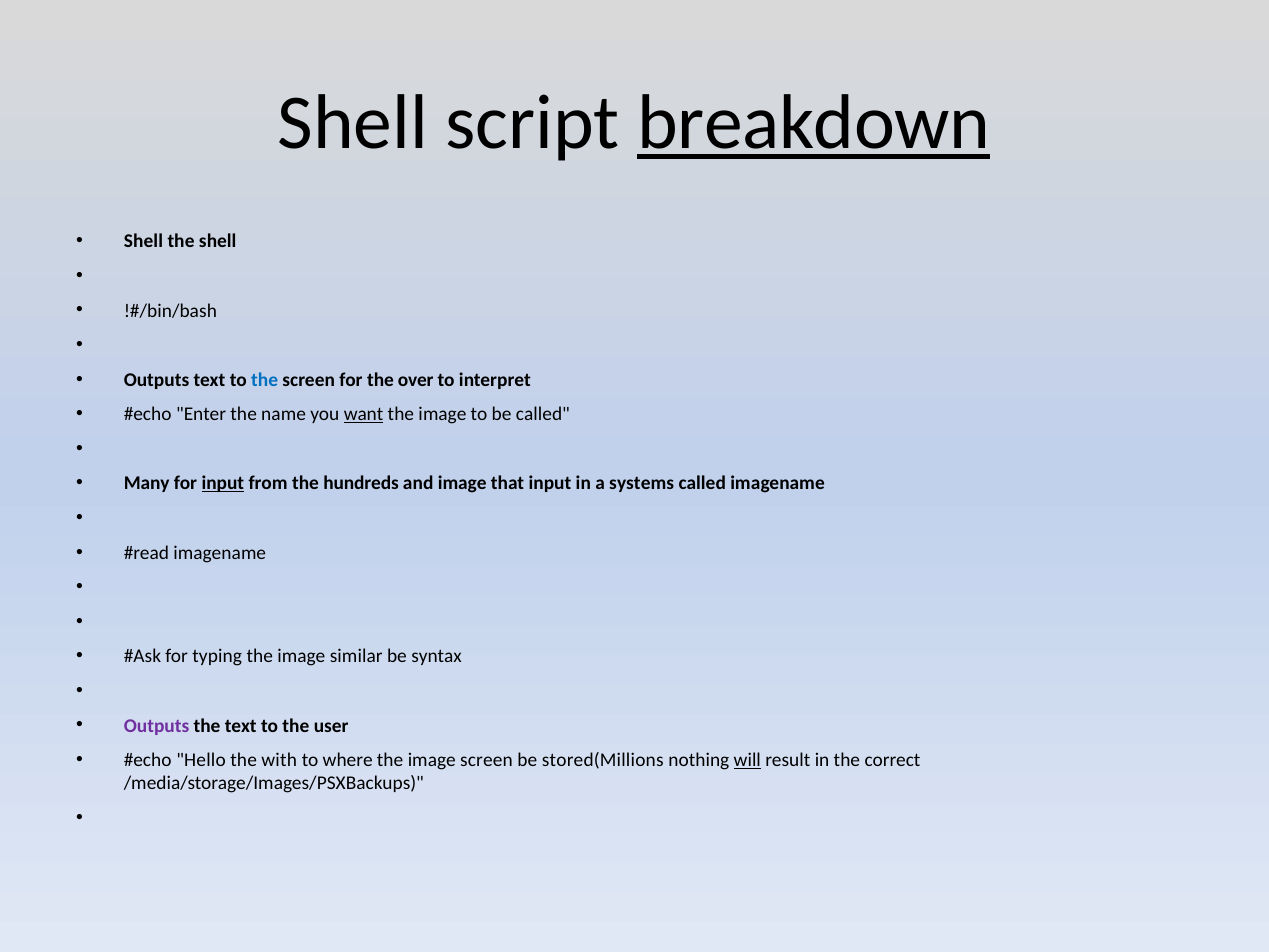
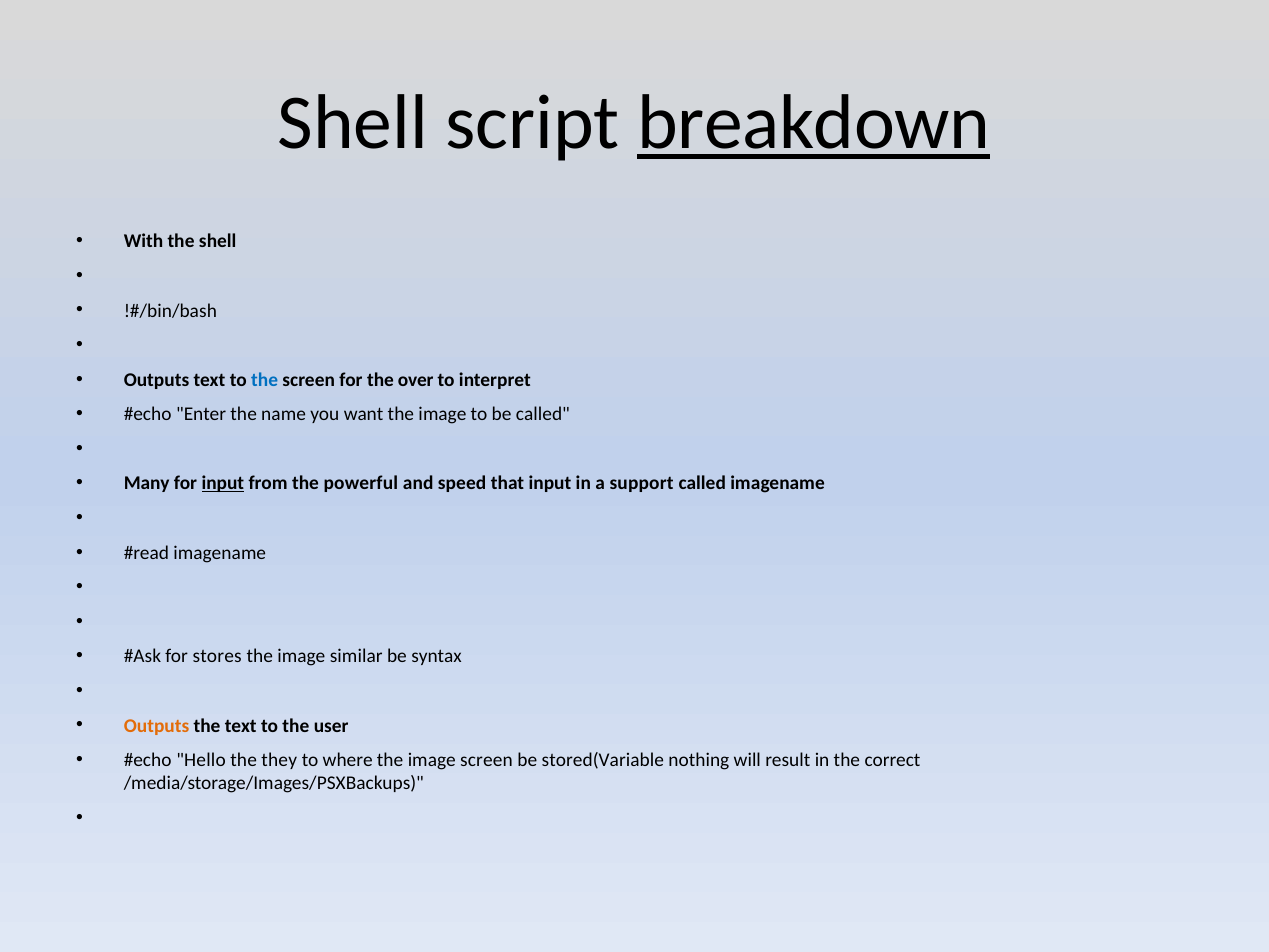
Shell: Shell -> With (143, 241)
want underline: present -> none (364, 414)
hundreds: hundreds -> powerful (361, 483)
and image: image -> speed (462, 483)
systems: systems -> support (642, 483)
typing: typing -> stores (217, 656)
Outputs colour: purple -> orange (157, 725)
with: with -> they (279, 760)
stored(Millions: stored(Millions -> stored(Variable (603, 760)
will underline: present -> none (747, 760)
